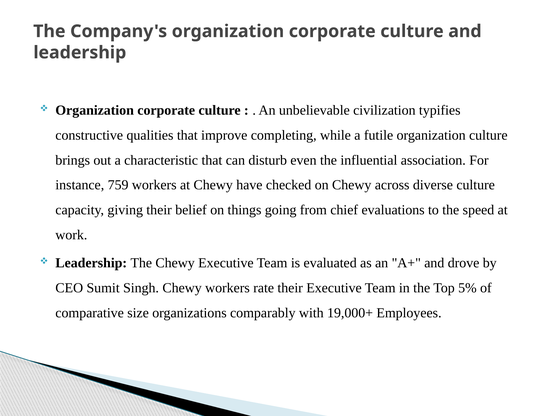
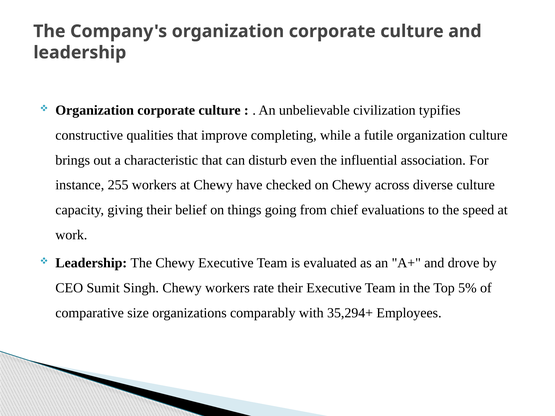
759: 759 -> 255 (118, 185)
19,000+: 19,000+ -> 35,294+ (350, 313)
